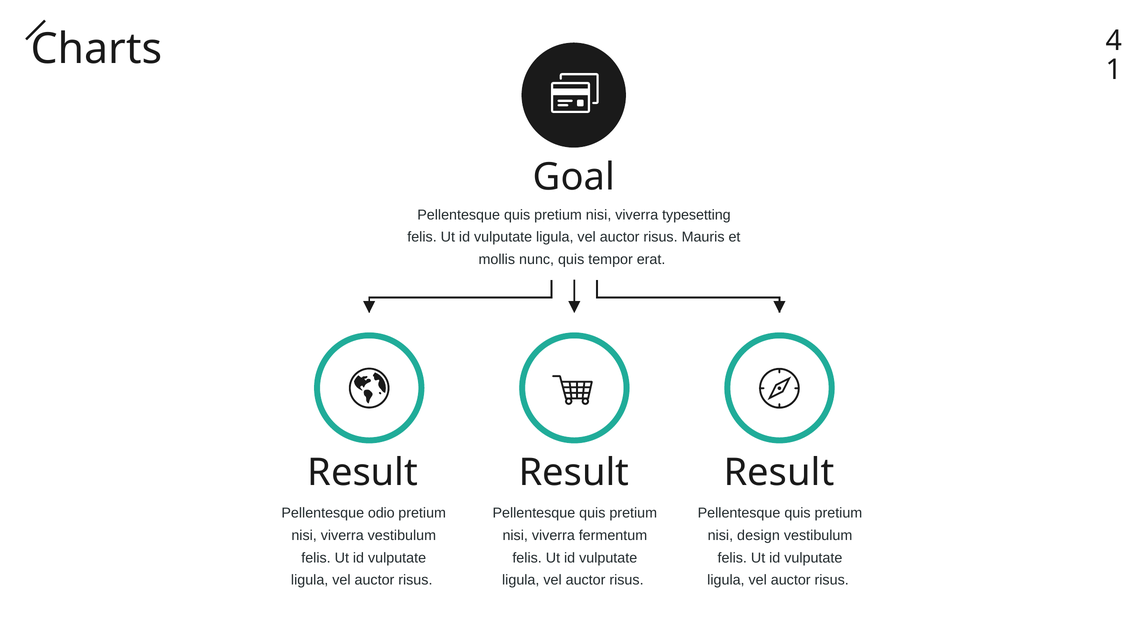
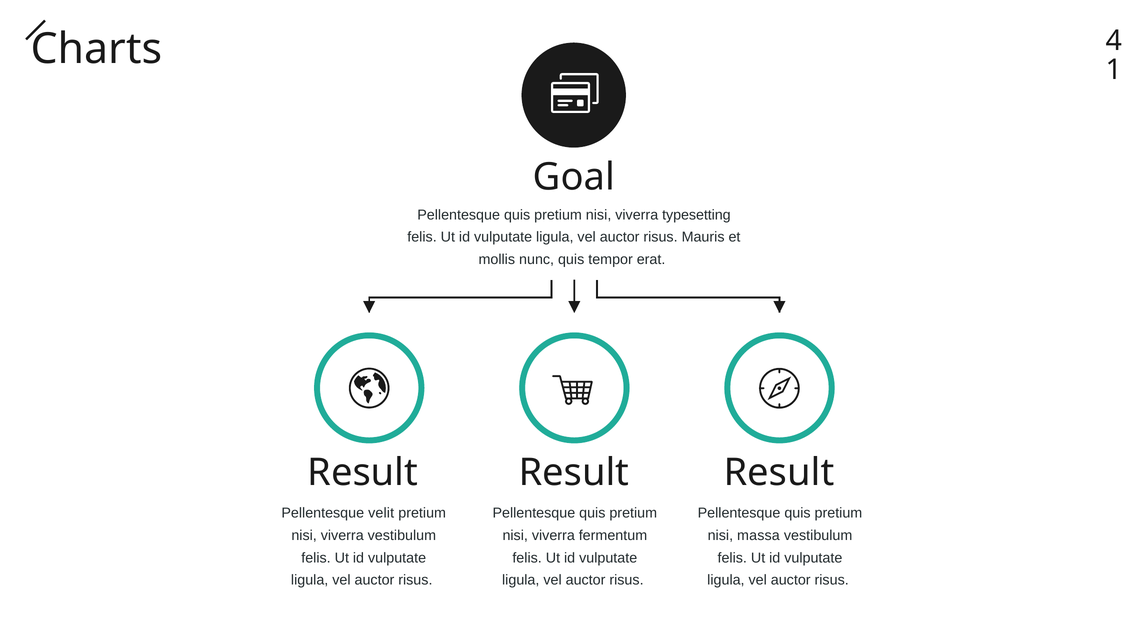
odio: odio -> velit (381, 513)
design: design -> massa (758, 536)
